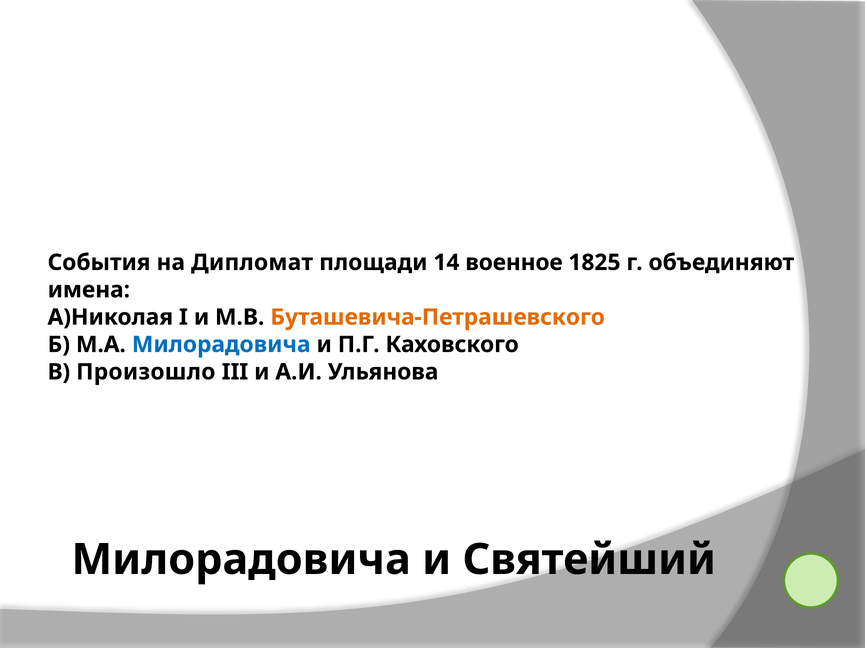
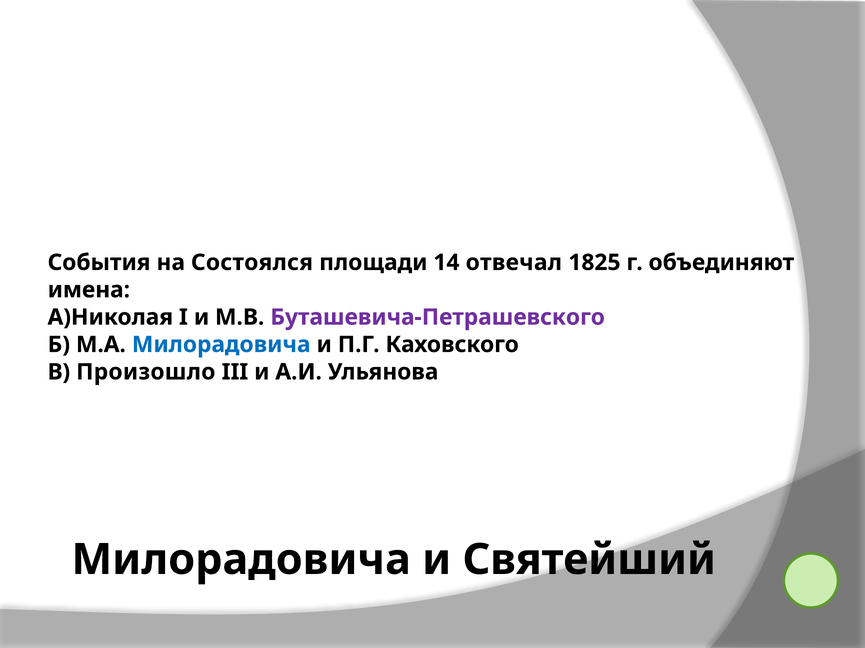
Дипломат: Дипломат -> Состоялся (252, 263)
военное: военное -> отвечал (514, 263)
Буташевича-Петрашевского colour: orange -> purple (438, 318)
